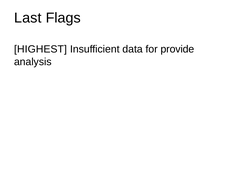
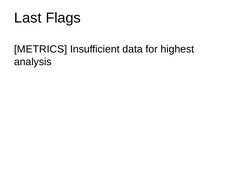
HIGHEST: HIGHEST -> METRICS (41, 49)
provide: provide -> highest (177, 49)
